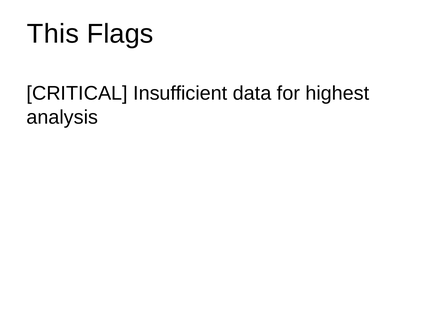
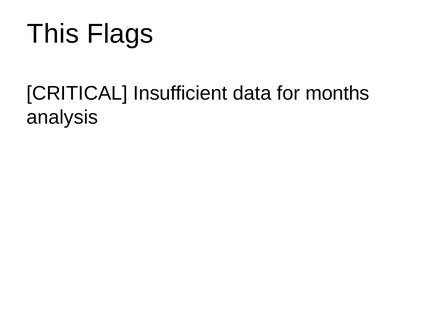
highest: highest -> months (337, 93)
